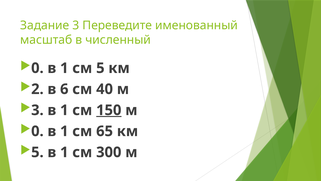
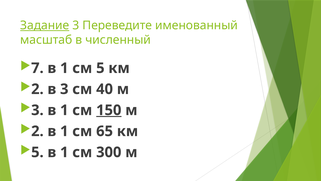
Задание underline: none -> present (45, 25)
0: 0 -> 7 (37, 68)
в 6: 6 -> 3 (64, 89)
0: 0 -> 2 (37, 131)
